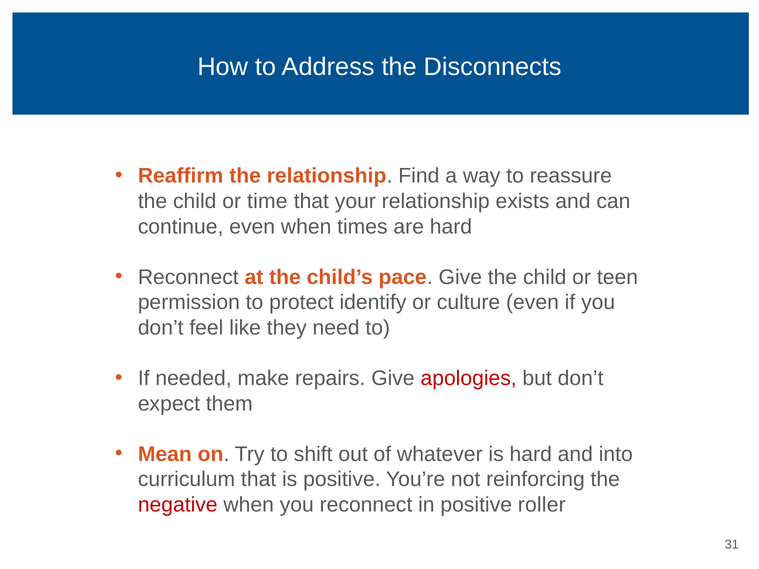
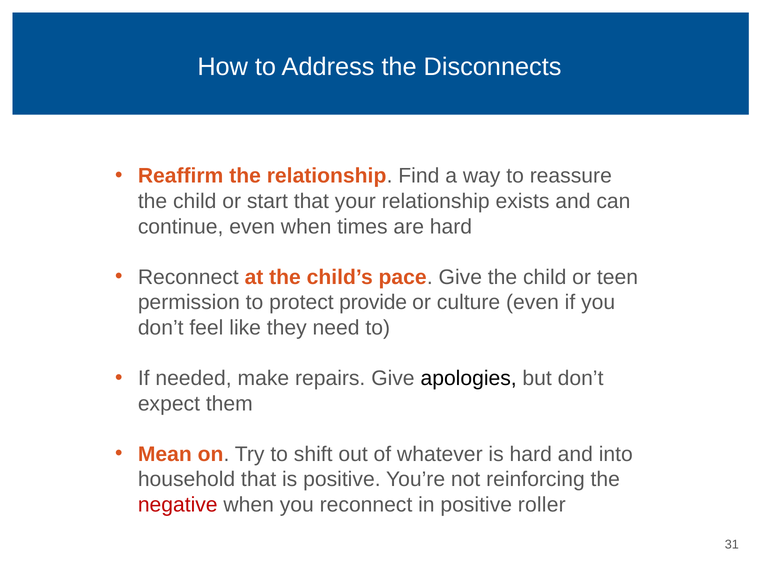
time: time -> start (267, 201)
identify: identify -> provide (373, 303)
apologies colour: red -> black (469, 378)
curriculum: curriculum -> household (187, 480)
